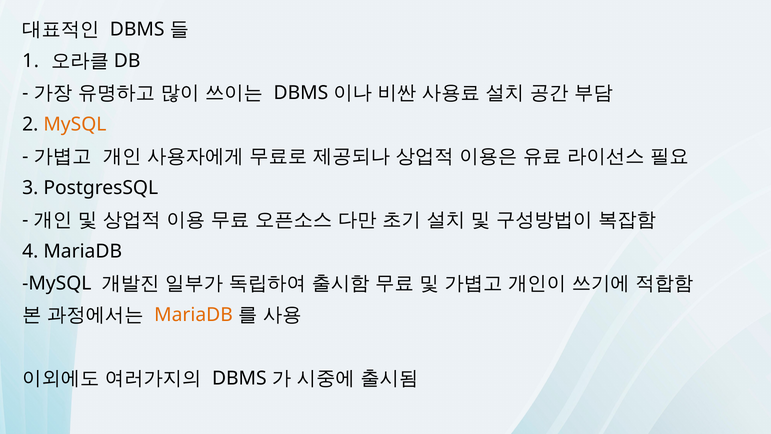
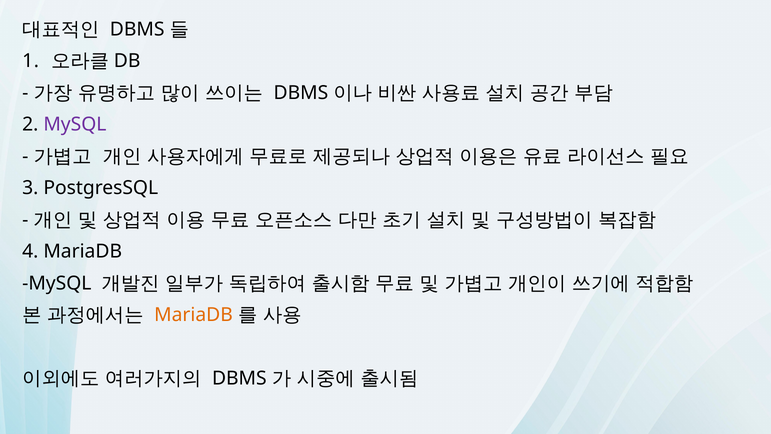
MySQL colour: orange -> purple (75, 124)
